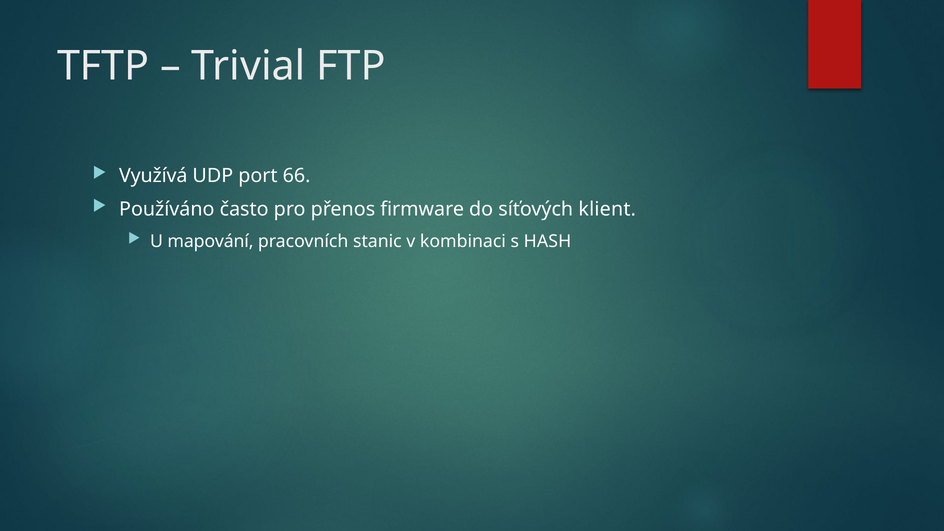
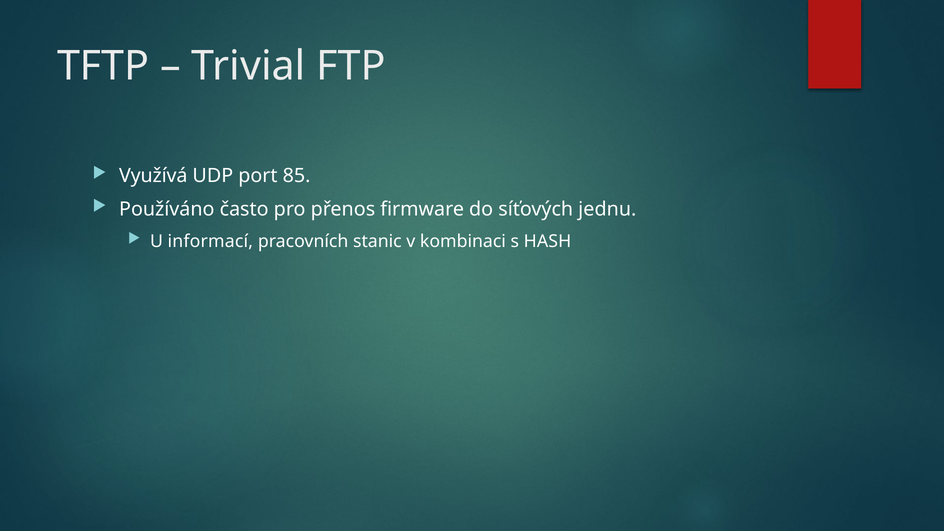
66: 66 -> 85 (297, 176)
klient: klient -> jednu (607, 209)
mapování: mapování -> informací (210, 241)
